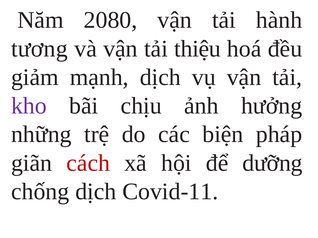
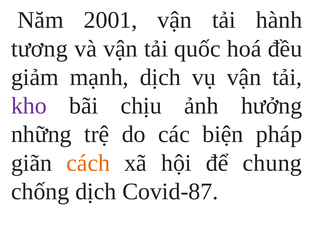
2080: 2080 -> 2001 (111, 20)
thiệu: thiệu -> quốc (197, 49)
cách colour: red -> orange (88, 163)
dưỡng: dưỡng -> chung (272, 163)
Covid-11: Covid-11 -> Covid-87 (170, 192)
